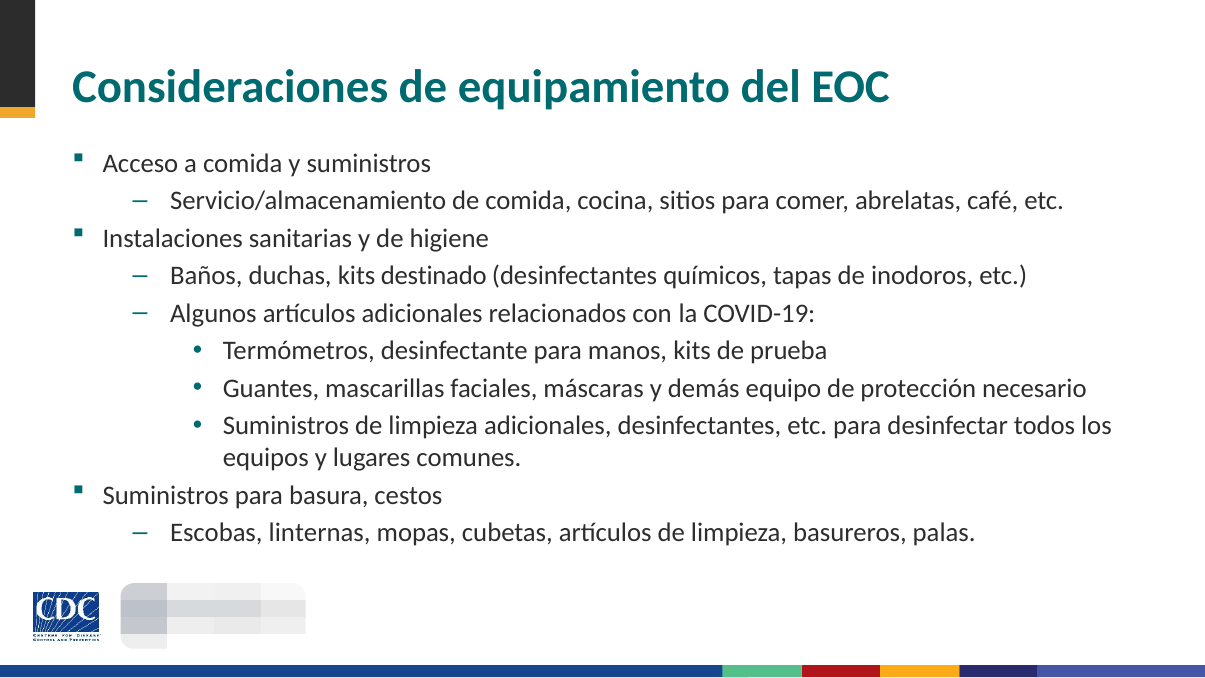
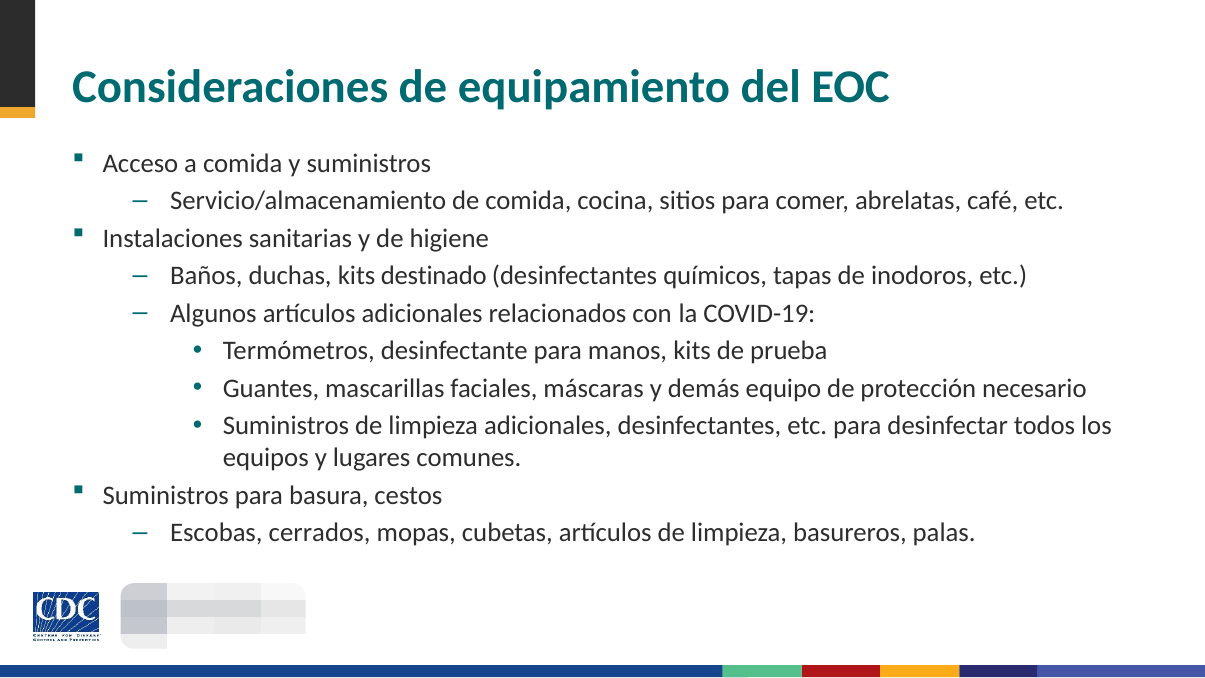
linternas: linternas -> cerrados (320, 533)
